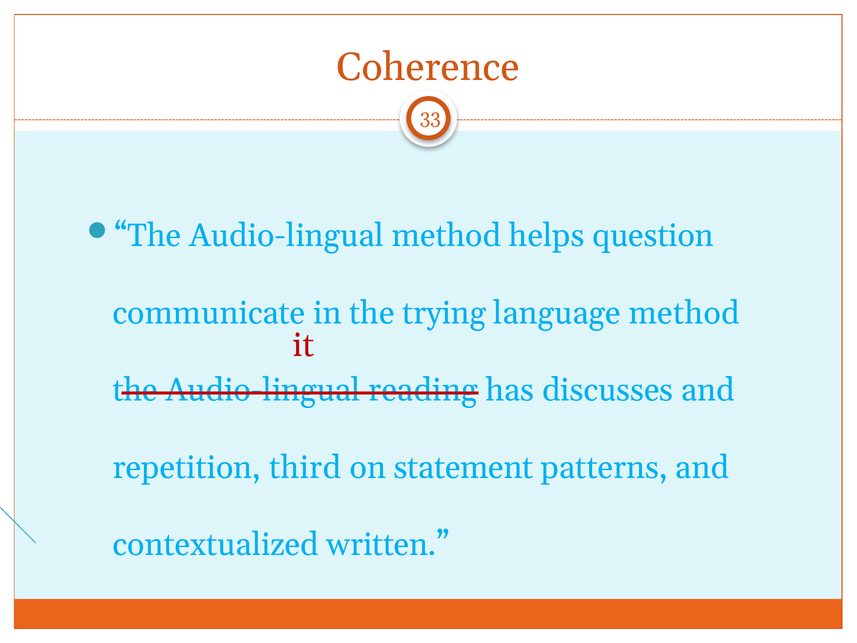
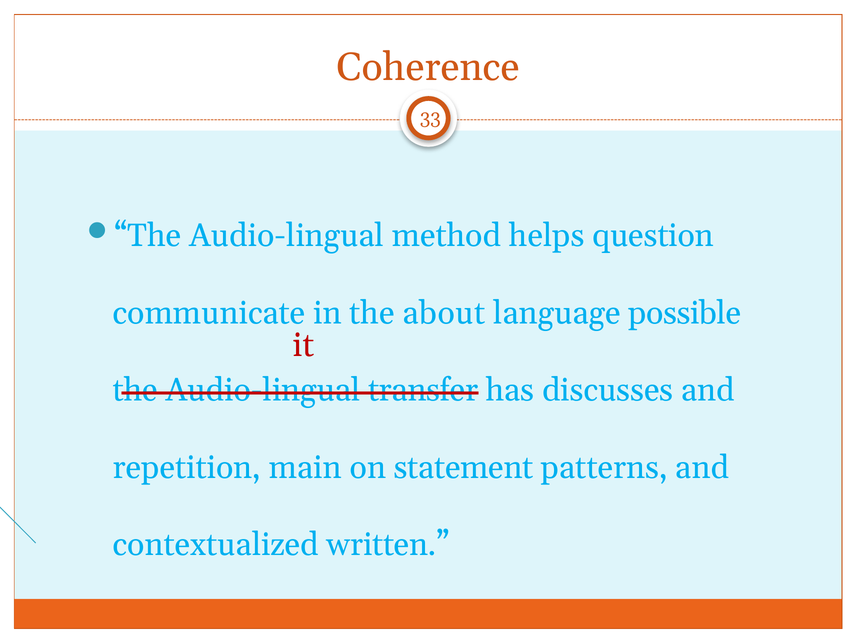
trying: trying -> about (444, 313)
language method: method -> possible (685, 313)
reading: reading -> transfer (423, 390)
third: third -> main (305, 467)
